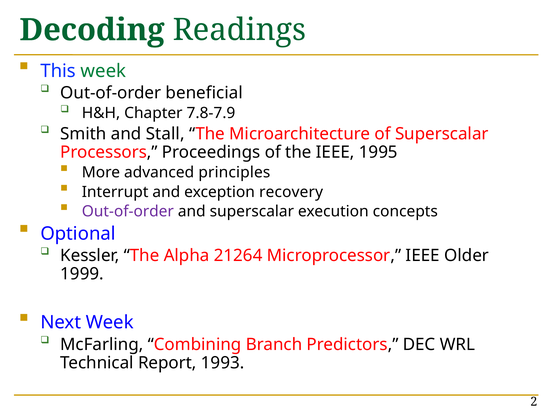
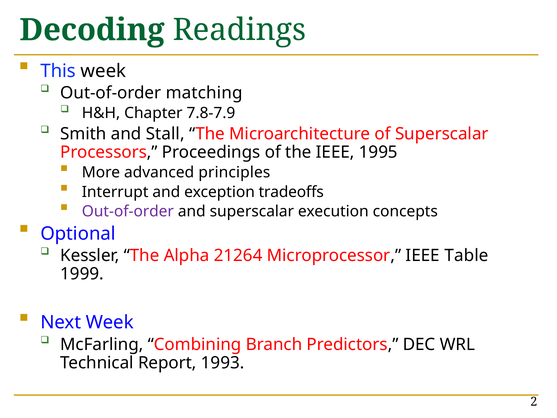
week colour: green -> black (103, 71)
beneficial: beneficial -> matching (204, 93)
recovery: recovery -> tradeoffs (291, 192)
Older: Older -> Table (467, 255)
